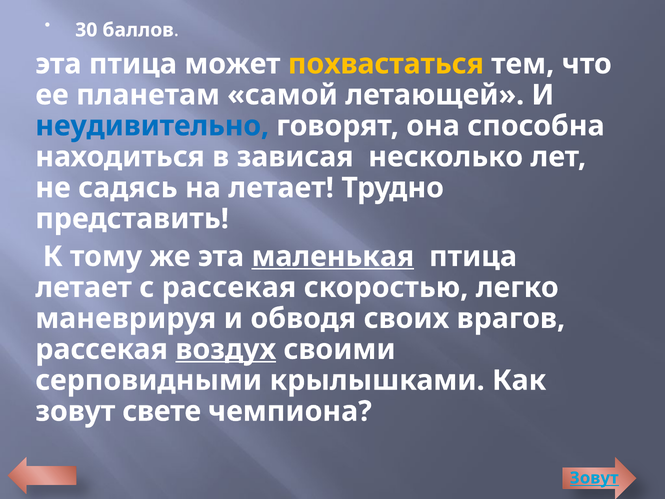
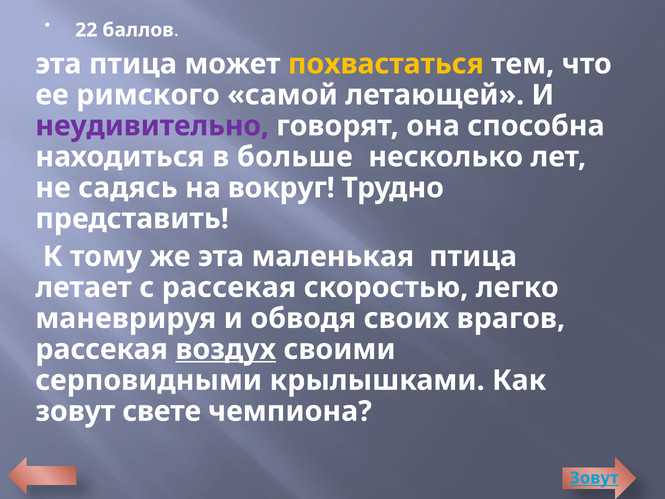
30: 30 -> 22 (86, 30)
планетам: планетам -> римского (148, 95)
неудивительно colour: blue -> purple (152, 126)
зависая: зависая -> больше (295, 157)
на летает: летает -> вокруг (281, 188)
маленькая underline: present -> none (333, 256)
